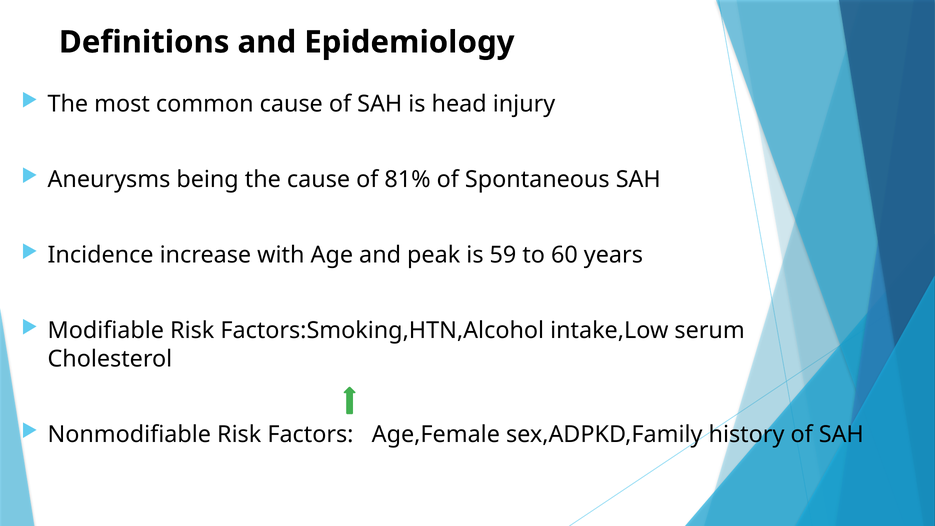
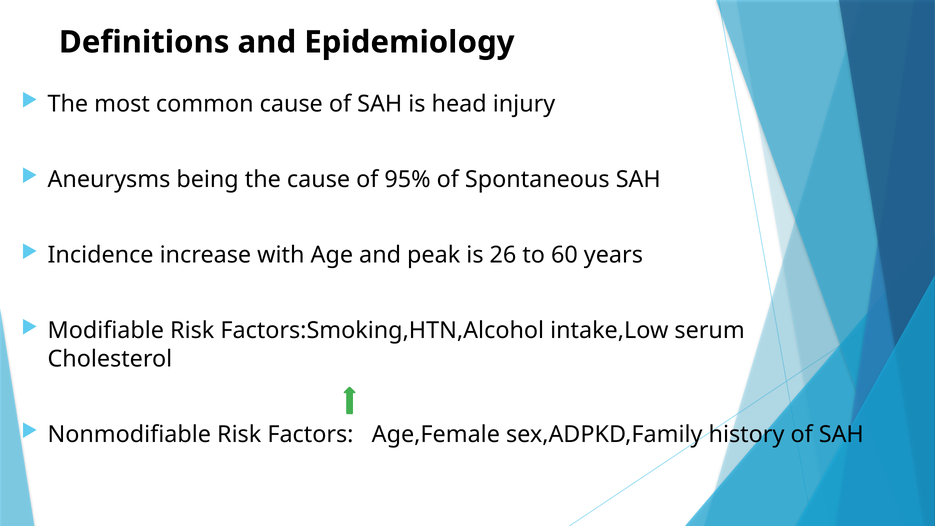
81%: 81% -> 95% (408, 180)
59: 59 -> 26 (503, 255)
